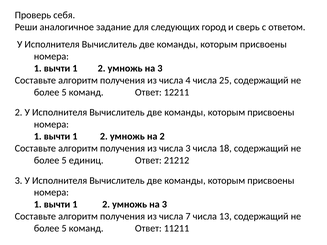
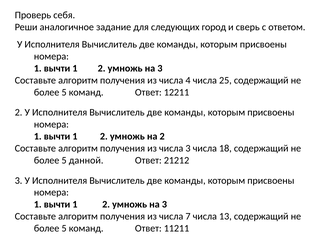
единиц: единиц -> данной (86, 160)
